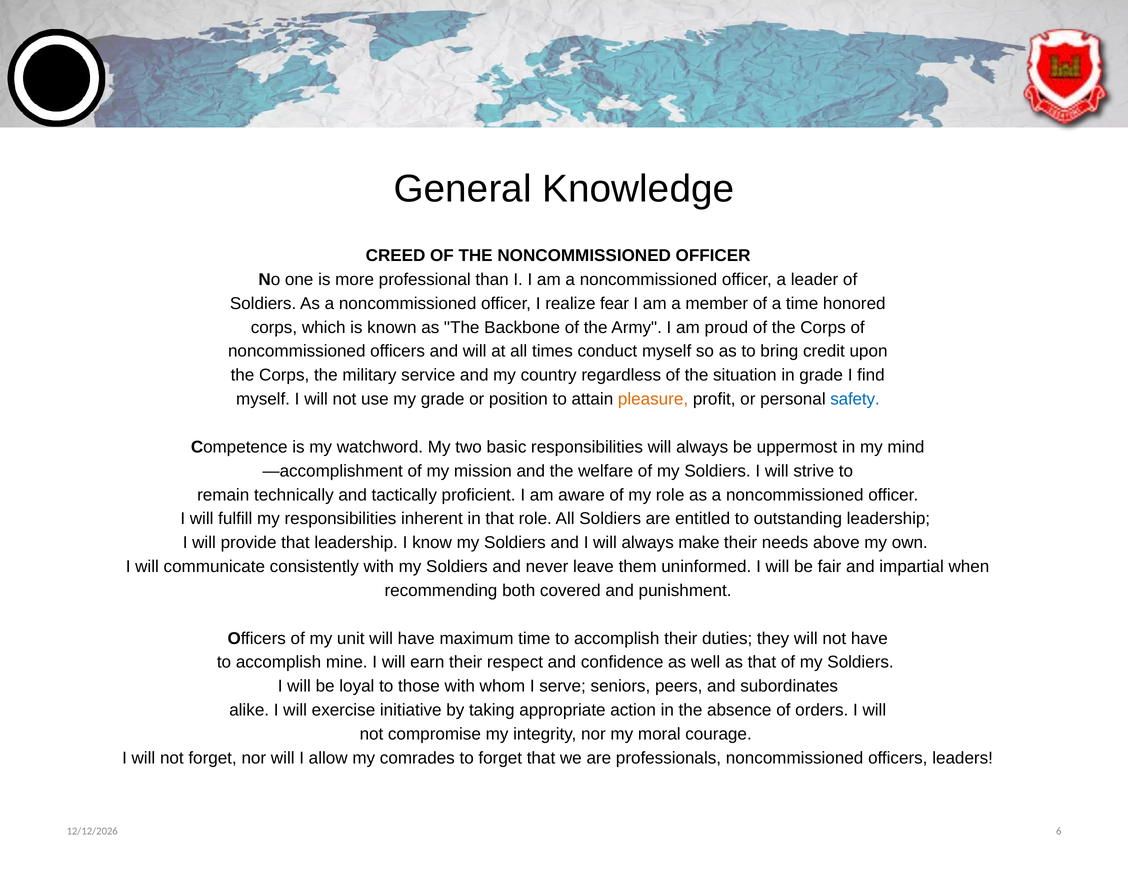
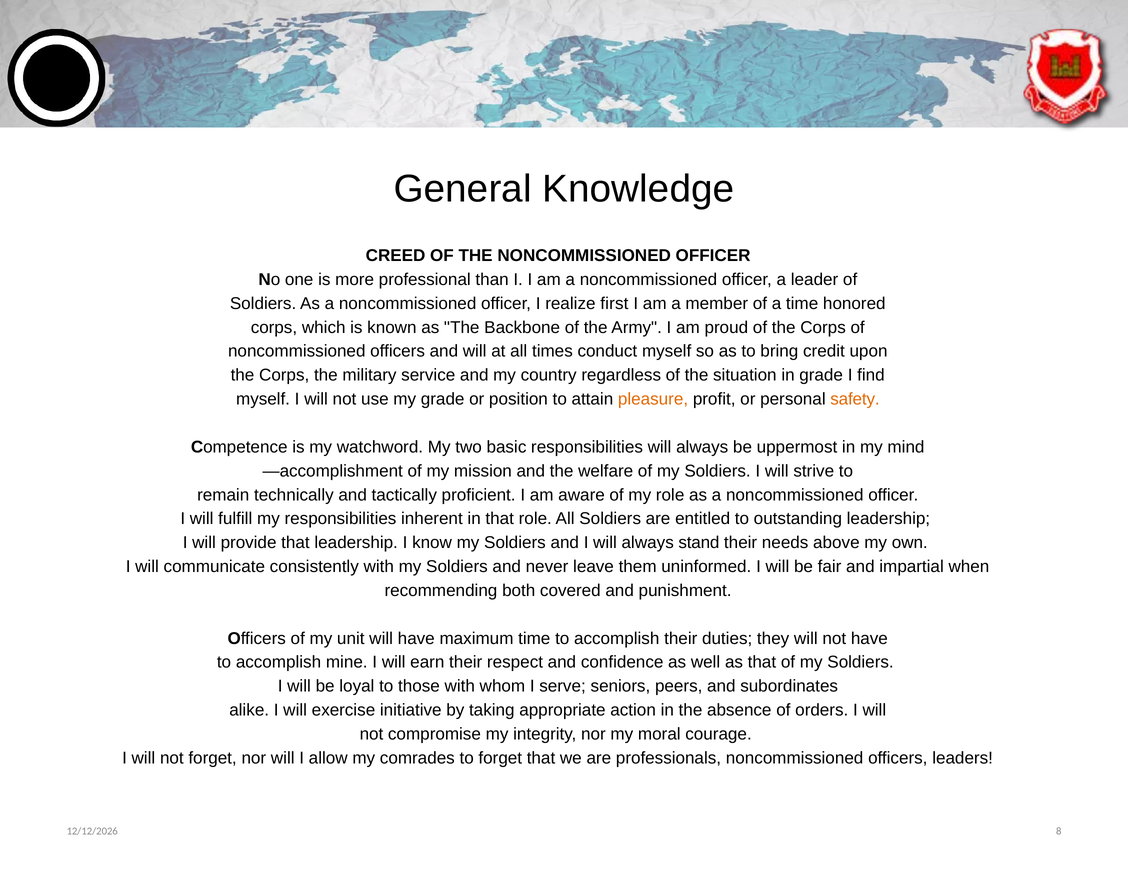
fear: fear -> first (614, 304)
safety colour: blue -> orange (855, 399)
make: make -> stand (699, 543)
6: 6 -> 8 (1059, 832)
